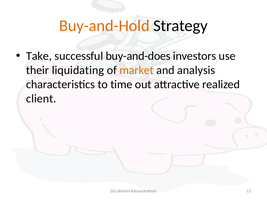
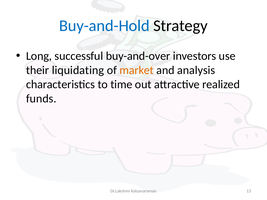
Buy-and-Hold colour: orange -> blue (104, 26)
Take: Take -> Long (39, 56)
buy-and-does: buy-and-does -> buy-and-over (138, 56)
client: client -> funds (41, 99)
